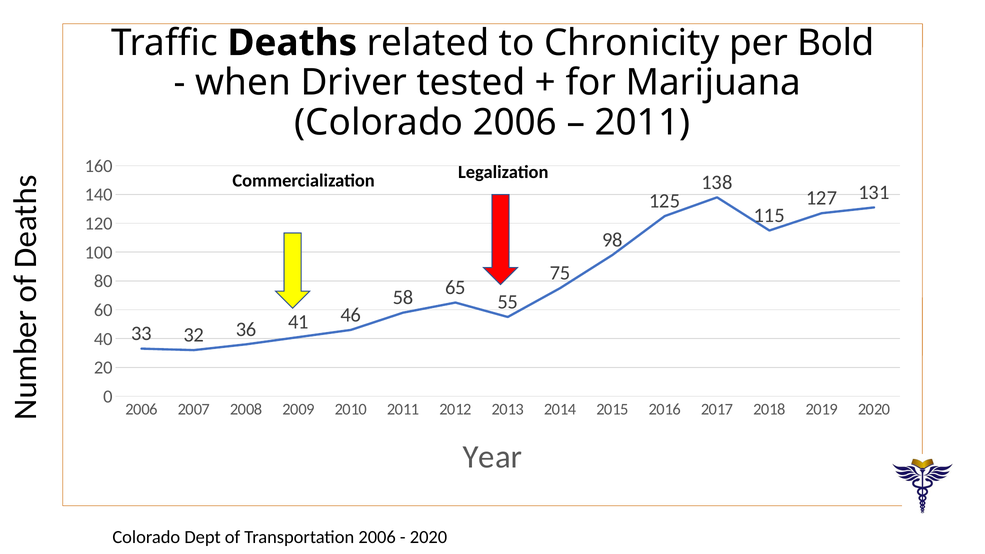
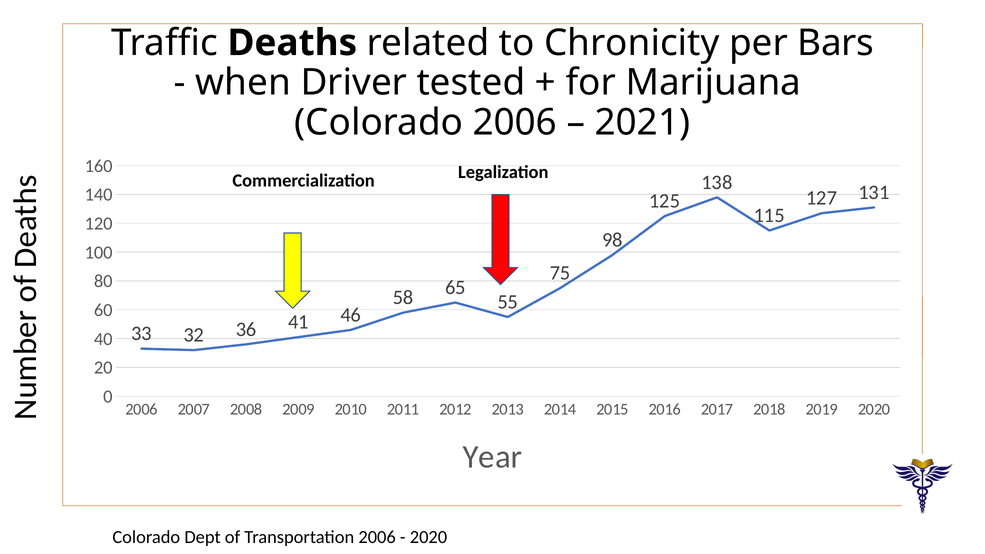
Bold: Bold -> Bars (836, 43)
2011: 2011 -> 2021 (643, 123)
